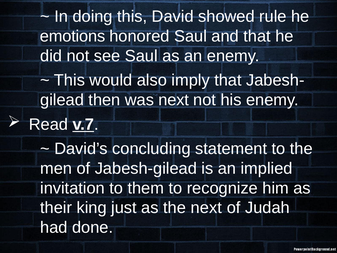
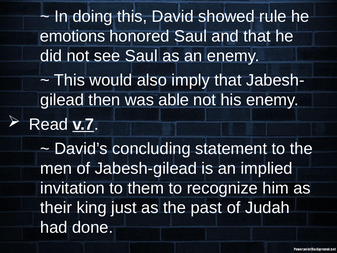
was next: next -> able (174, 100)
the next: next -> past (206, 208)
